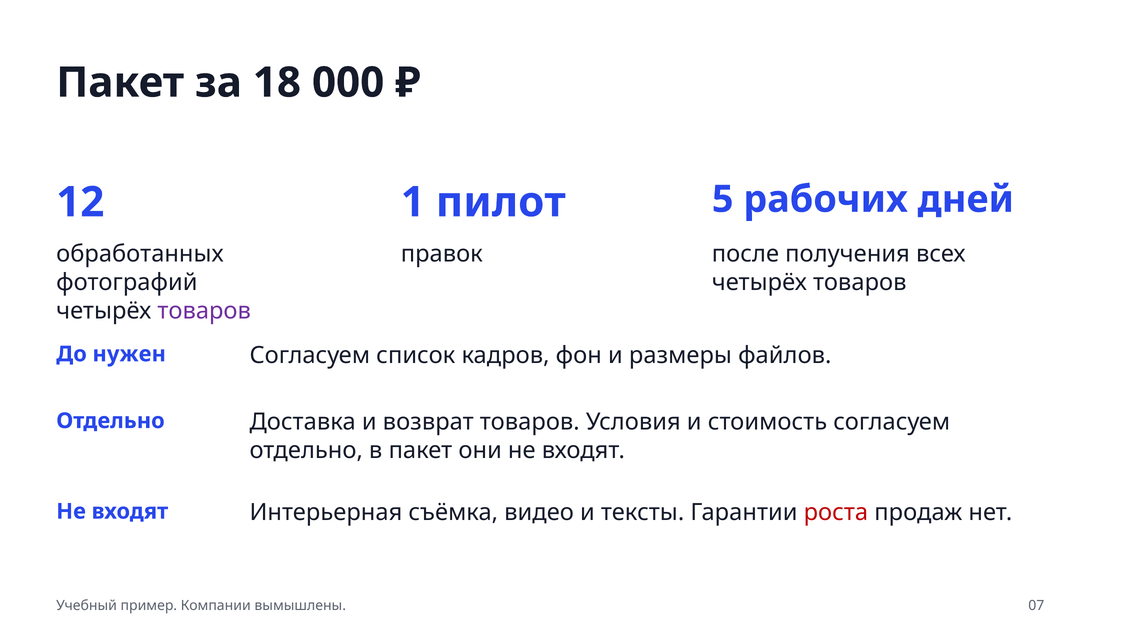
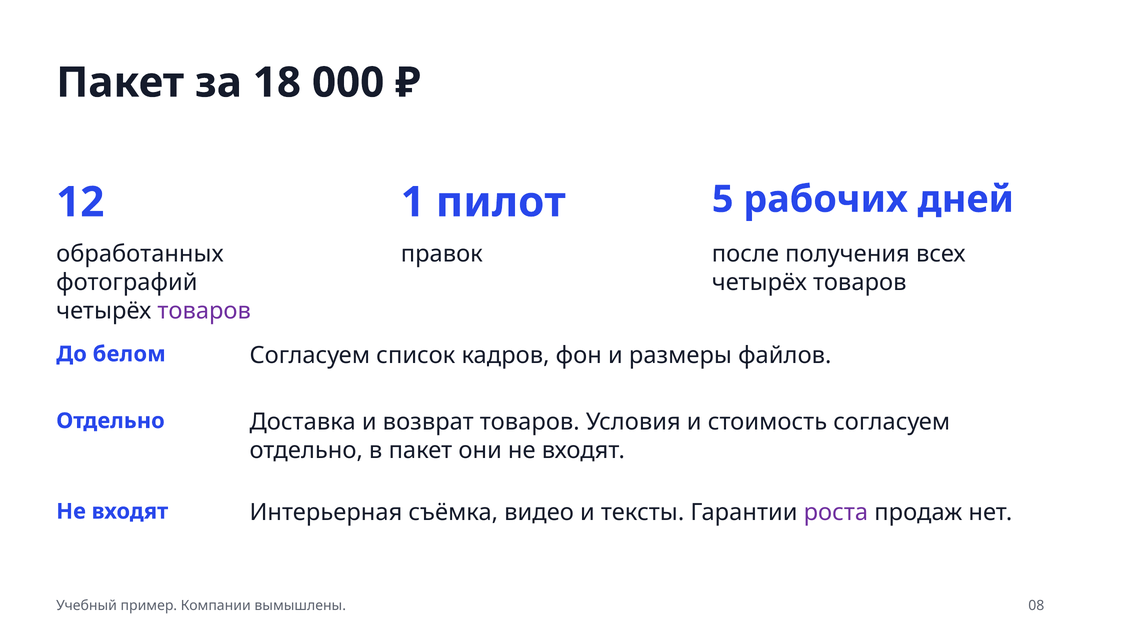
нужен: нужен -> белом (129, 354)
роста colour: red -> purple (836, 512)
07: 07 -> 08 (1036, 605)
